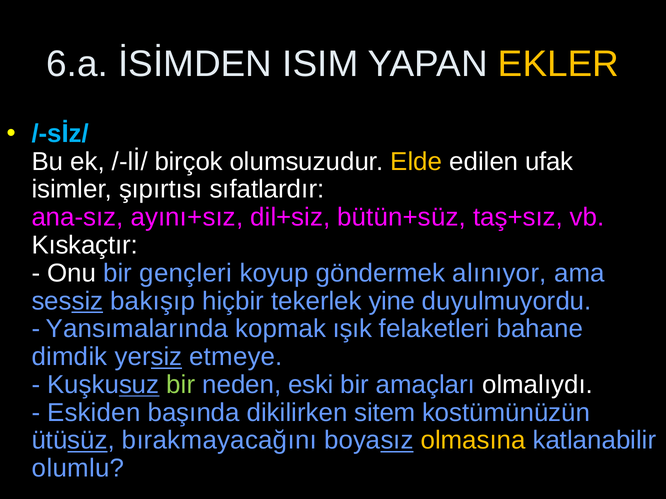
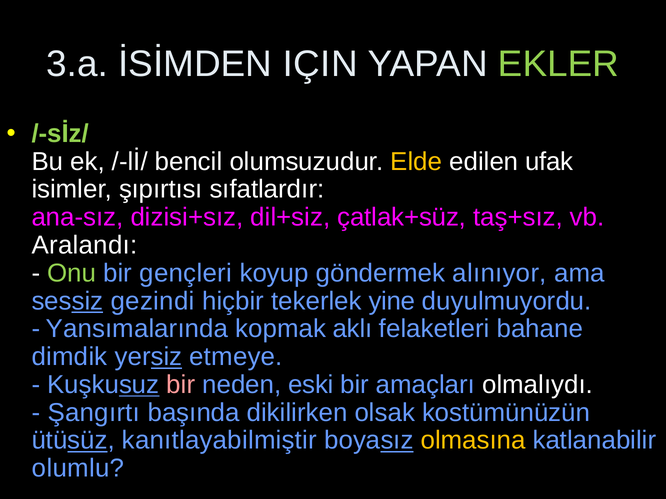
6.a: 6.a -> 3.a (77, 64)
ISIM: ISIM -> IÇIN (320, 64)
EKLER colour: yellow -> light green (559, 64)
/-sİz/ colour: light blue -> light green (60, 134)
birçok: birçok -> bencil (189, 162)
ayını+sız: ayını+sız -> dizisi+sız (187, 217)
bütün+süz: bütün+süz -> çatlak+süz (402, 217)
Kıskaçtır: Kıskaçtır -> Aralandı (85, 245)
Onu colour: white -> light green (72, 273)
bakışıp: bakışıp -> gezindi (153, 301)
ışık: ışık -> aklı (353, 329)
bir colour: light green -> pink (181, 385)
Eskiden: Eskiden -> Şangırtı (94, 413)
sitem: sitem -> olsak (385, 413)
bırakmayacağını: bırakmayacağını -> kanıtlayabilmiştir (219, 441)
